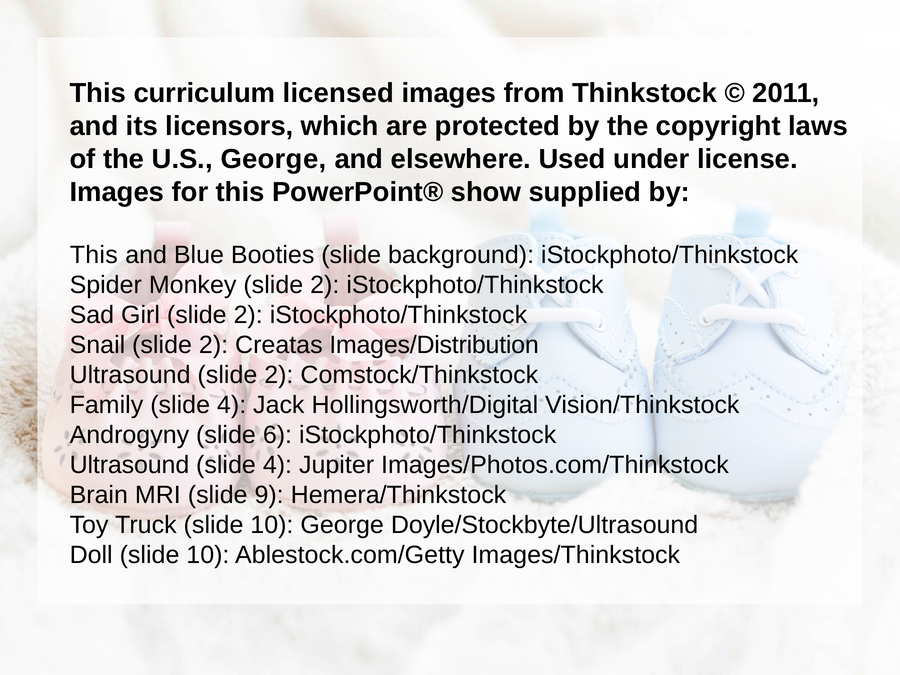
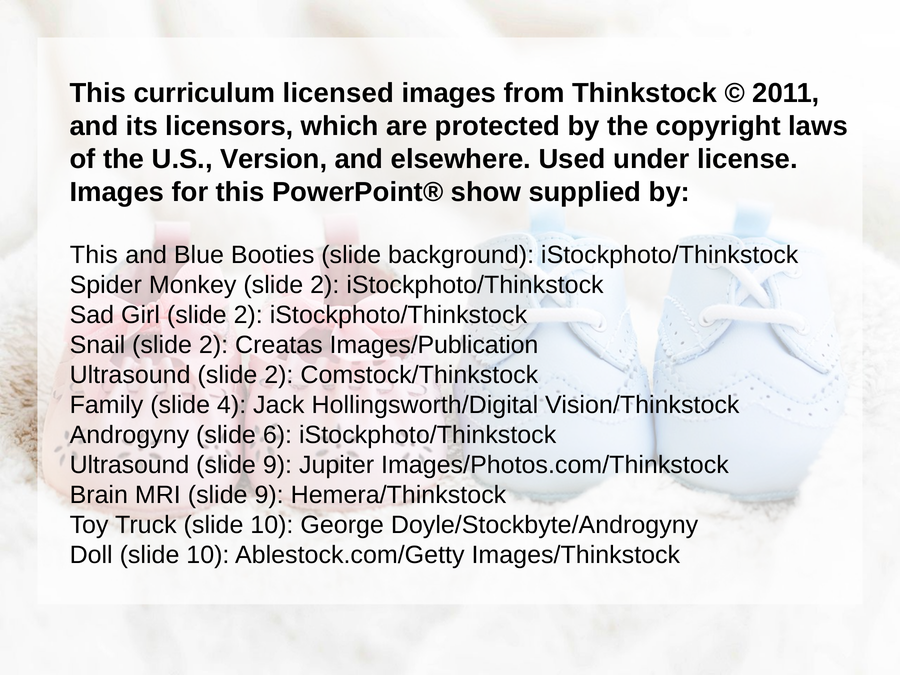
U.S George: George -> Version (274, 159)
Images/Distribution: Images/Distribution -> Images/Publication (434, 345)
4: 4 -> 9 (277, 465)
Doyle/Stockbyte/Ultrasound: Doyle/Stockbyte/Ultrasound -> Doyle/Stockbyte/Androgyny (545, 525)
